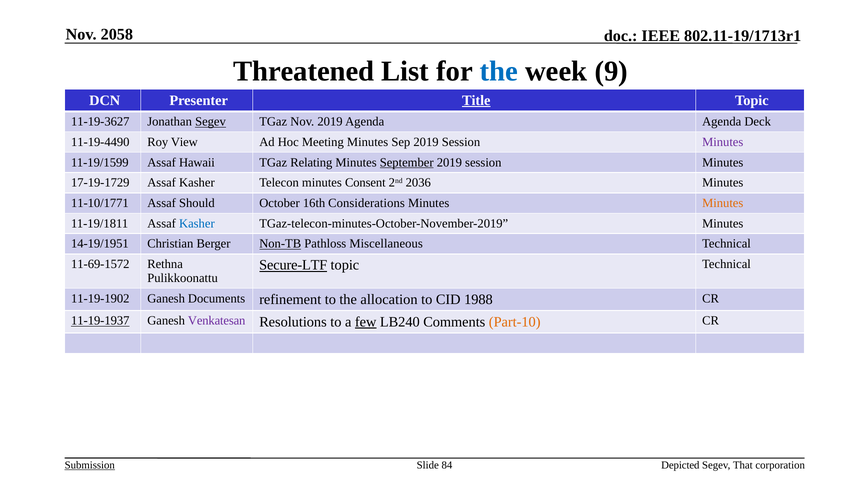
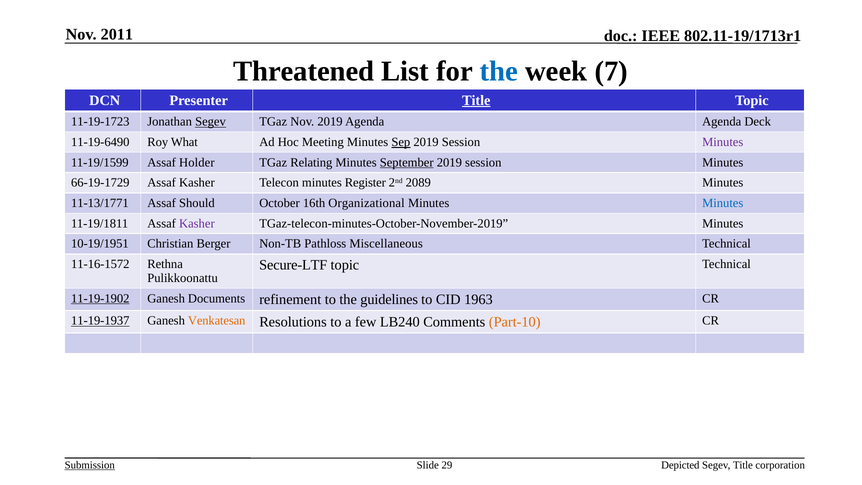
2058: 2058 -> 2011 (117, 34)
9: 9 -> 7 (611, 71)
11-19-3627: 11-19-3627 -> 11-19-1723 (100, 122)
11-19-4490: 11-19-4490 -> 11-19-6490 (100, 142)
View: View -> What (184, 142)
Sep underline: none -> present (401, 142)
Hawaii: Hawaii -> Holder (197, 162)
17-19-1729: 17-19-1729 -> 66-19-1729 (100, 183)
Consent: Consent -> Register (365, 183)
2036: 2036 -> 2089 (418, 183)
11-10/1771: 11-10/1771 -> 11-13/1771 (100, 203)
Considerations: Considerations -> Organizational (366, 203)
Minutes colour: orange -> blue (723, 203)
Kasher colour: blue -> purple (197, 223)
14-19/1951: 14-19/1951 -> 10-19/1951 (100, 244)
Non-TB underline: present -> none (280, 244)
11-69-1572: 11-69-1572 -> 11-16-1572 (100, 264)
Secure-LTF underline: present -> none (293, 265)
11-19-1902 underline: none -> present (100, 298)
allocation: allocation -> guidelines (389, 299)
1988: 1988 -> 1963 (478, 299)
Venkatesan colour: purple -> orange (217, 321)
few underline: present -> none (366, 322)
84: 84 -> 29 (447, 465)
Segev That: That -> Title (743, 465)
